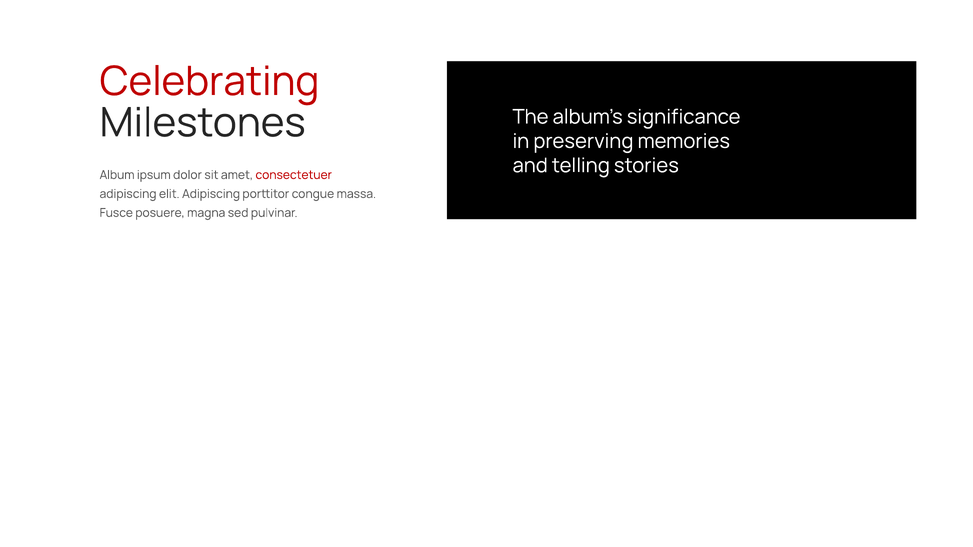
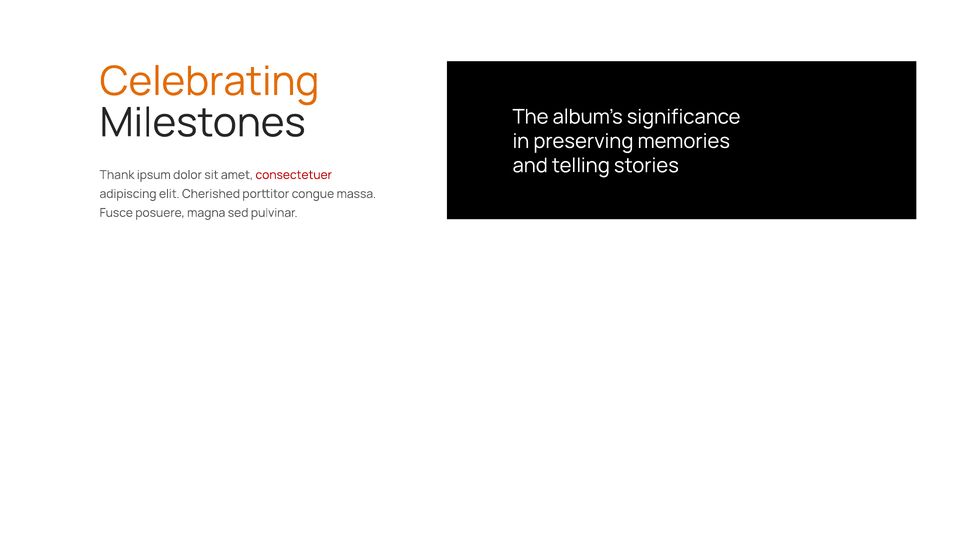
Celebrating colour: red -> orange (209, 82)
Album: Album -> Thank (117, 175)
elit Adipiscing: Adipiscing -> Cherished (211, 194)
